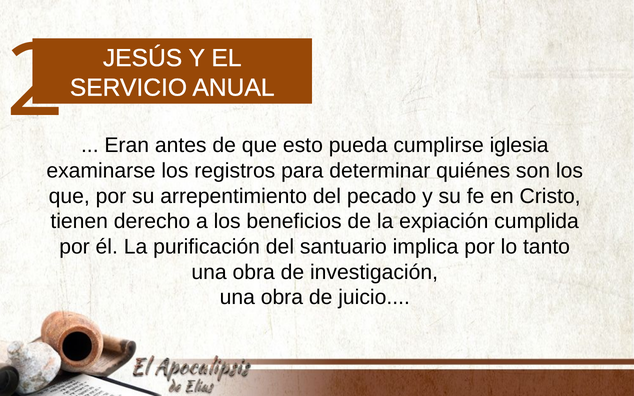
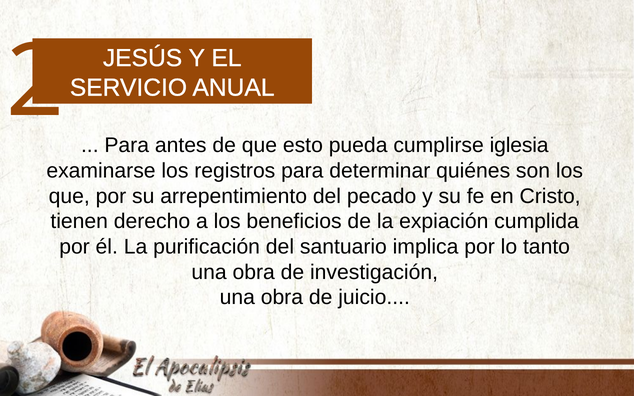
Eran: Eran -> Para (127, 145)
